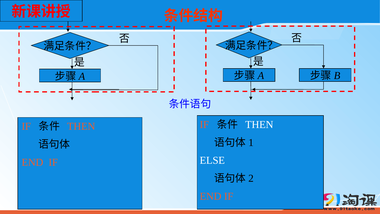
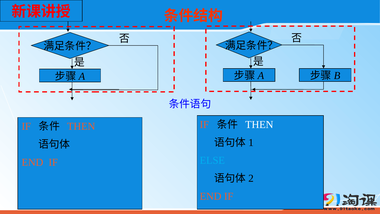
ELSE colour: white -> light blue (212, 160)
